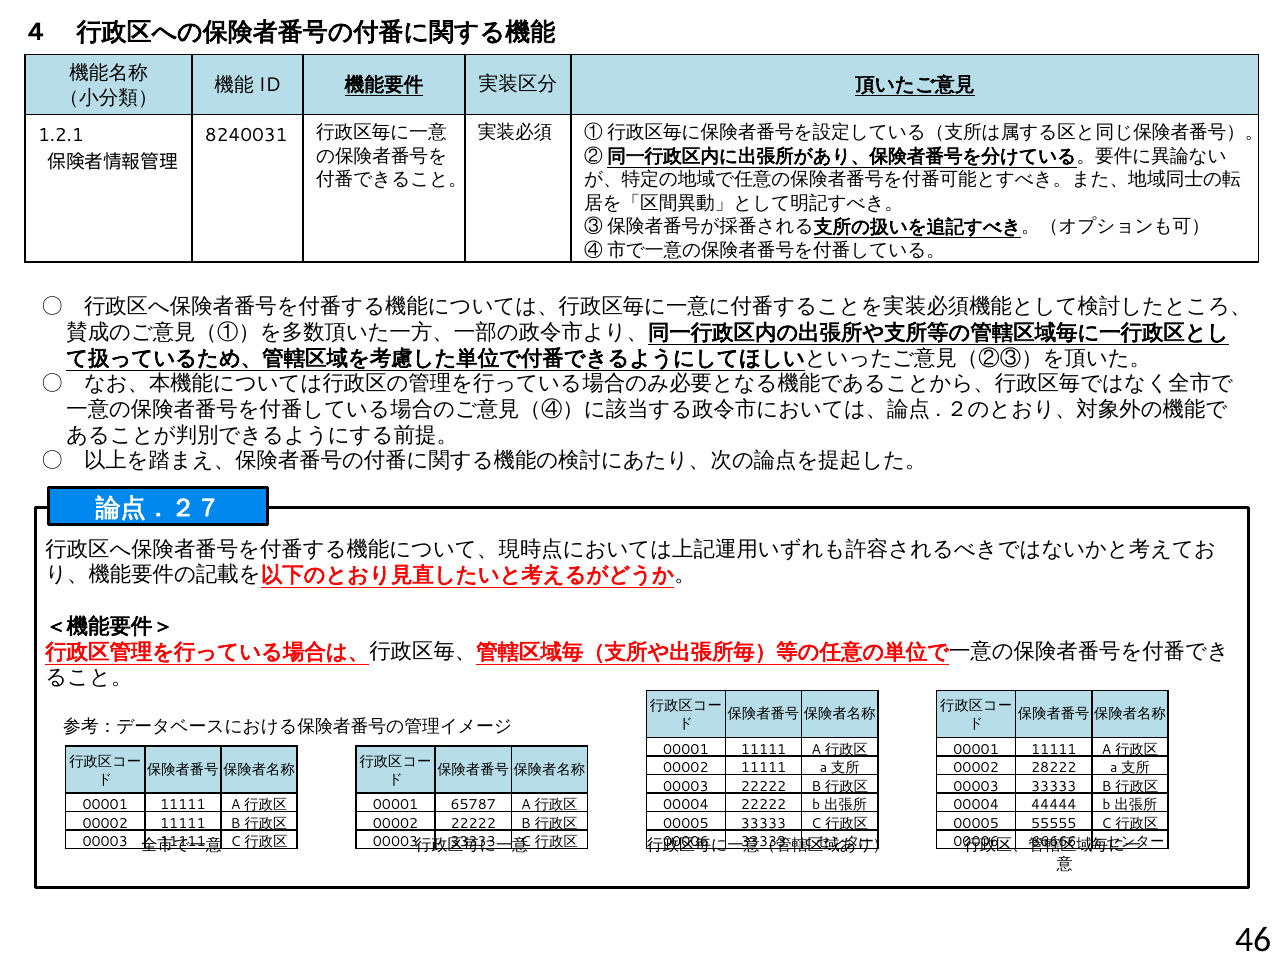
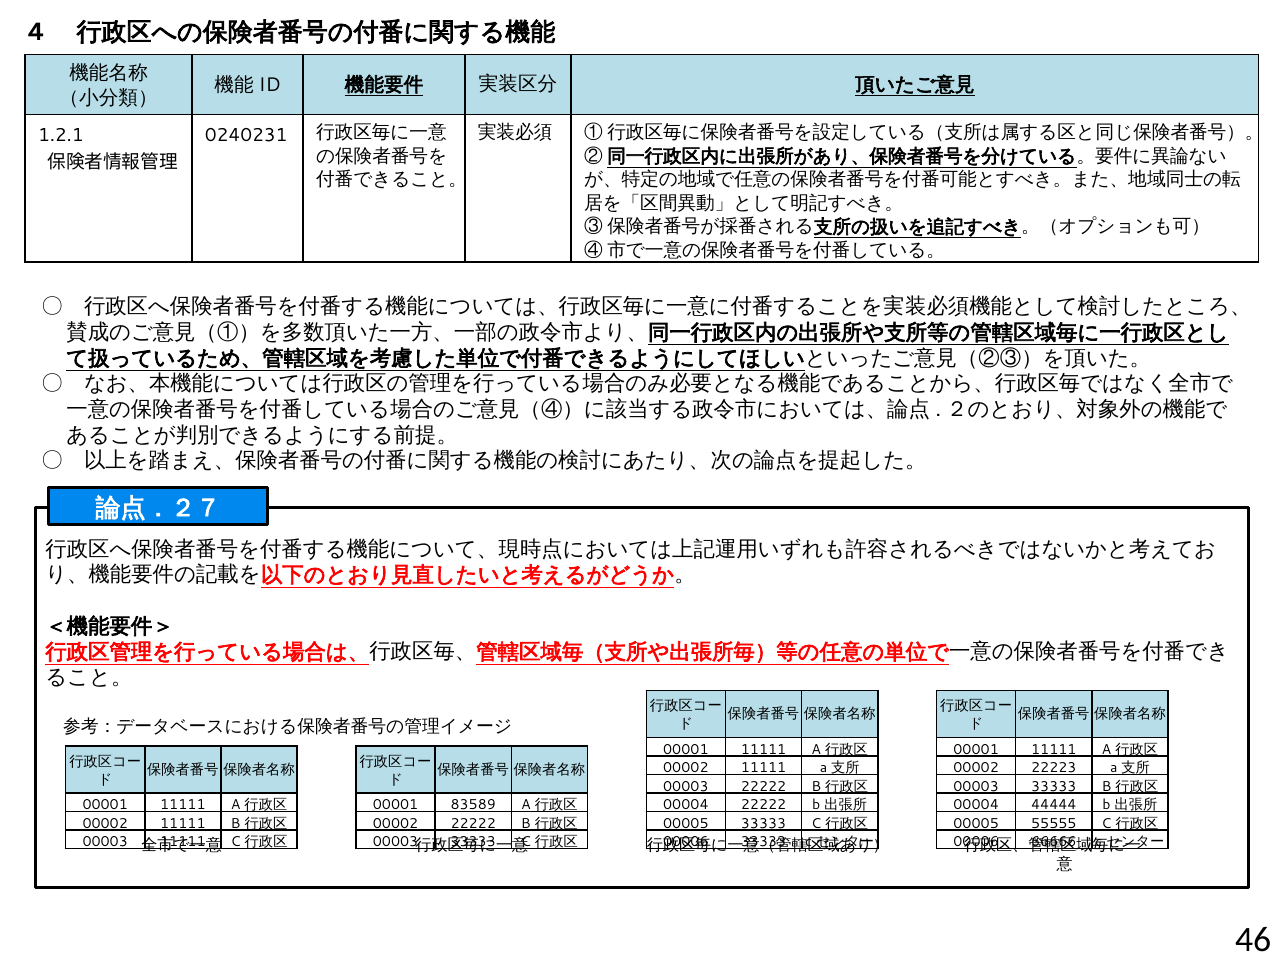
8240031: 8240031 -> 0240231 (246, 135)
28222: 28222 -> 22223 (1054, 768)
65787: 65787 -> 83589 (473, 805)
